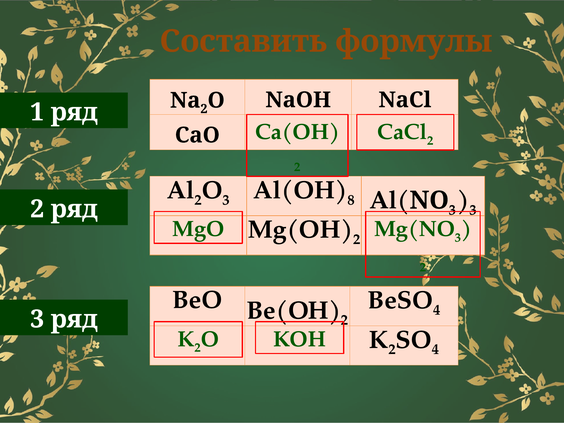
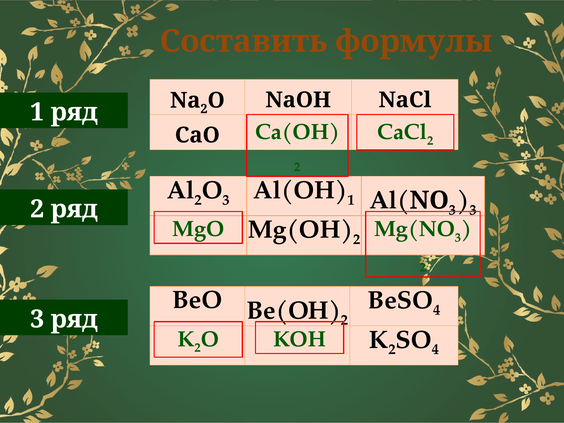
8: 8 -> 1 (351, 200)
